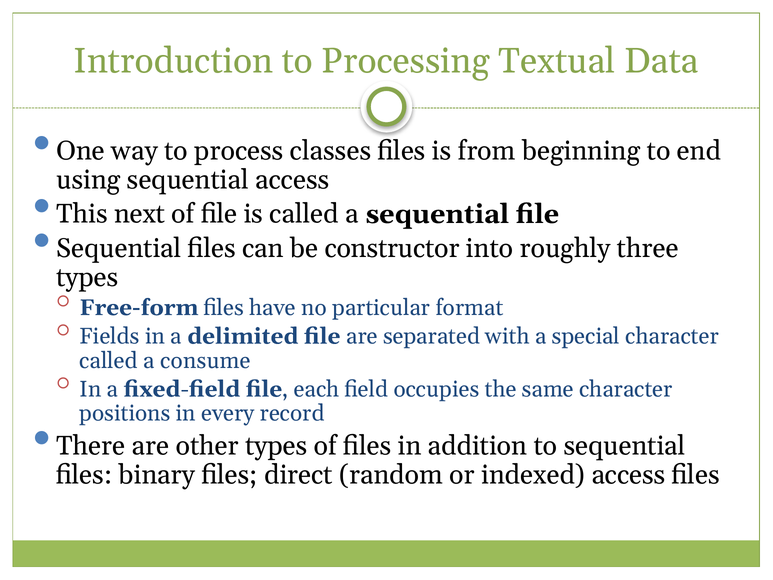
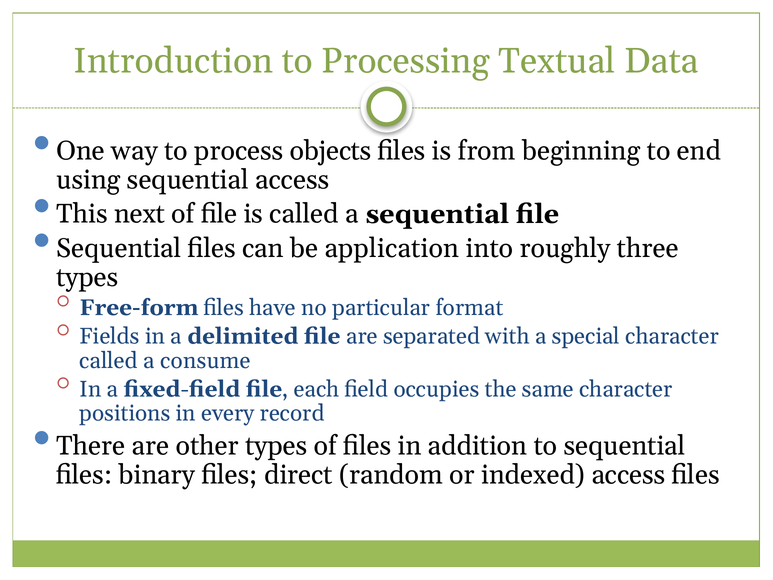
classes: classes -> objects (331, 151)
constructor: constructor -> application (392, 248)
